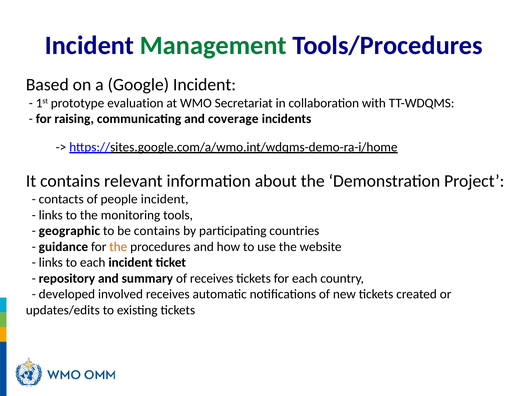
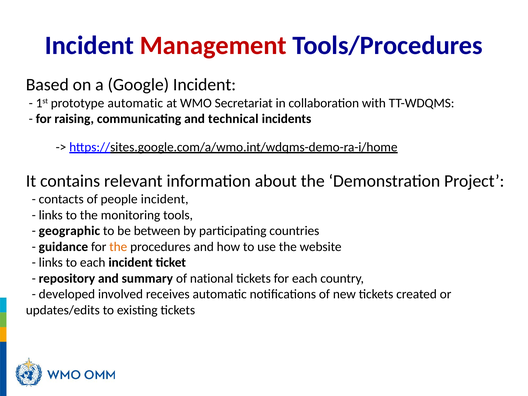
Management colour: green -> red (213, 45)
prototype evaluation: evaluation -> automatic (135, 103)
coverage: coverage -> technical (233, 119)
be contains: contains -> between (157, 231)
of receives: receives -> national (212, 278)
